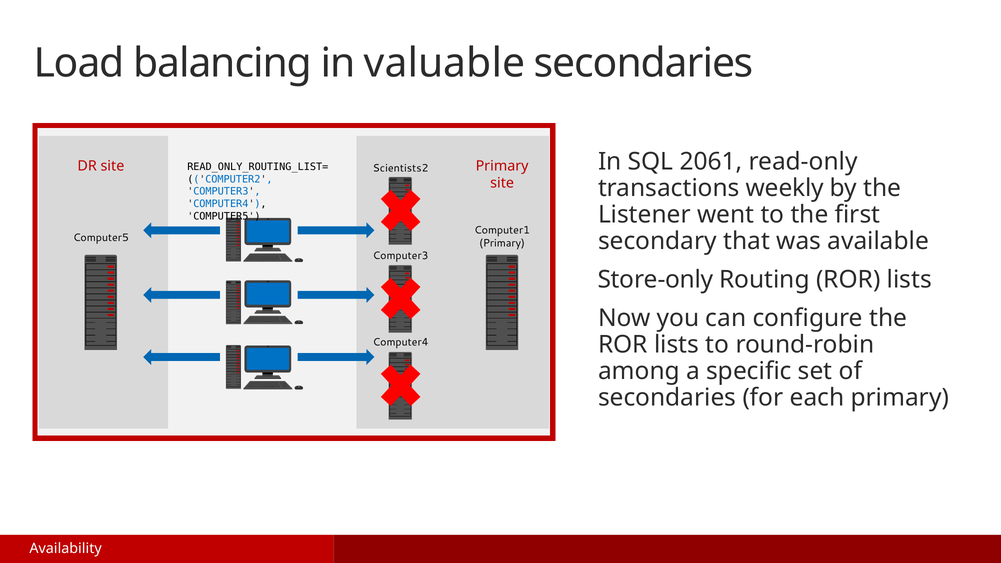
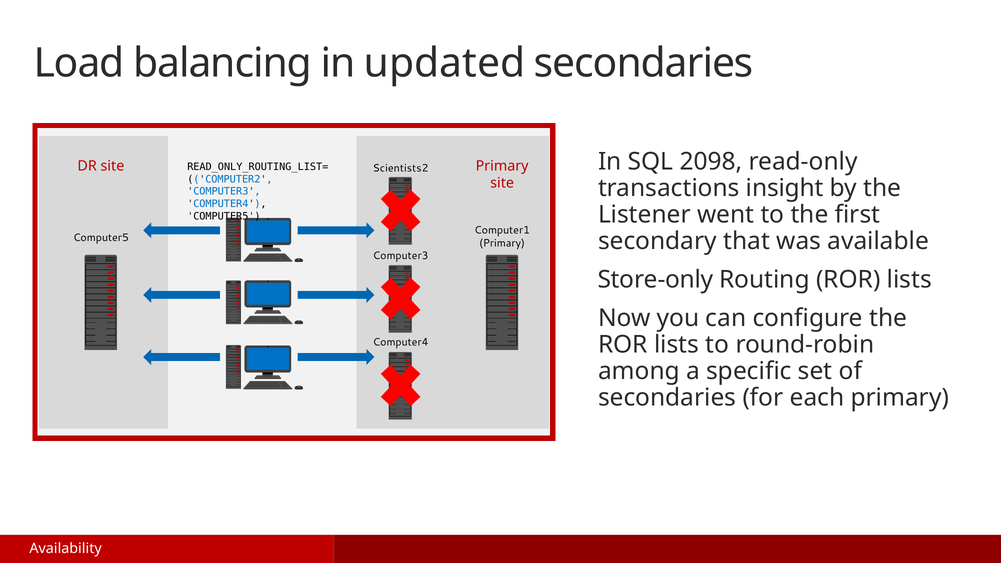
valuable: valuable -> updated (445, 63)
2061: 2061 -> 2098 (711, 161)
weekly: weekly -> insight (785, 188)
